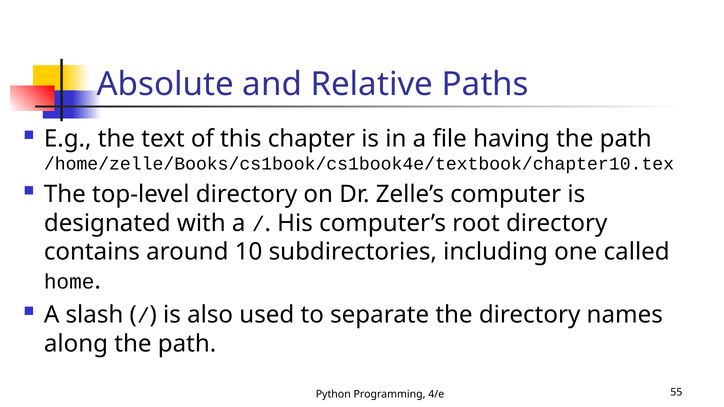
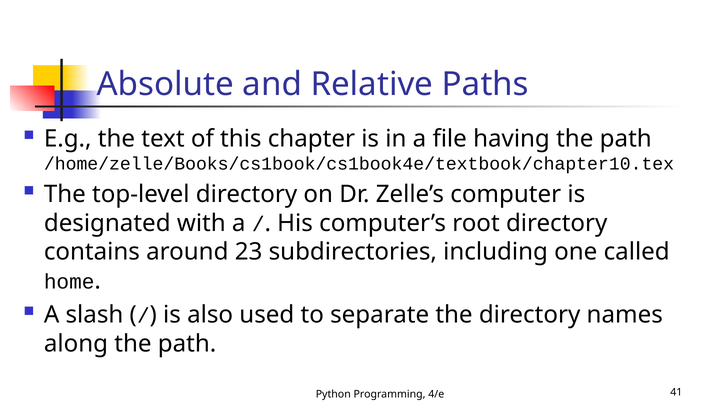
10: 10 -> 23 (249, 252)
55: 55 -> 41 (676, 393)
